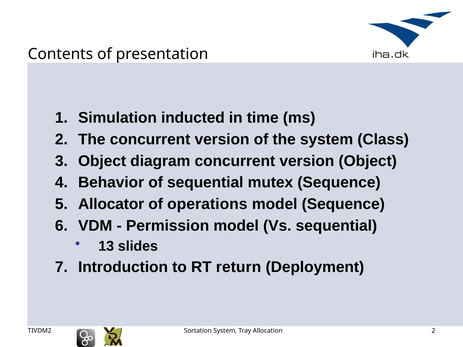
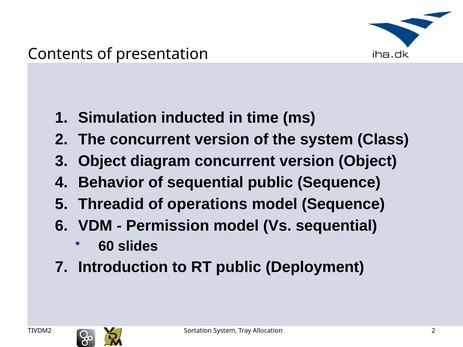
sequential mutex: mutex -> public (270, 183)
Allocator: Allocator -> Threadid (111, 204)
13: 13 -> 60 (106, 246)
RT return: return -> public (239, 267)
